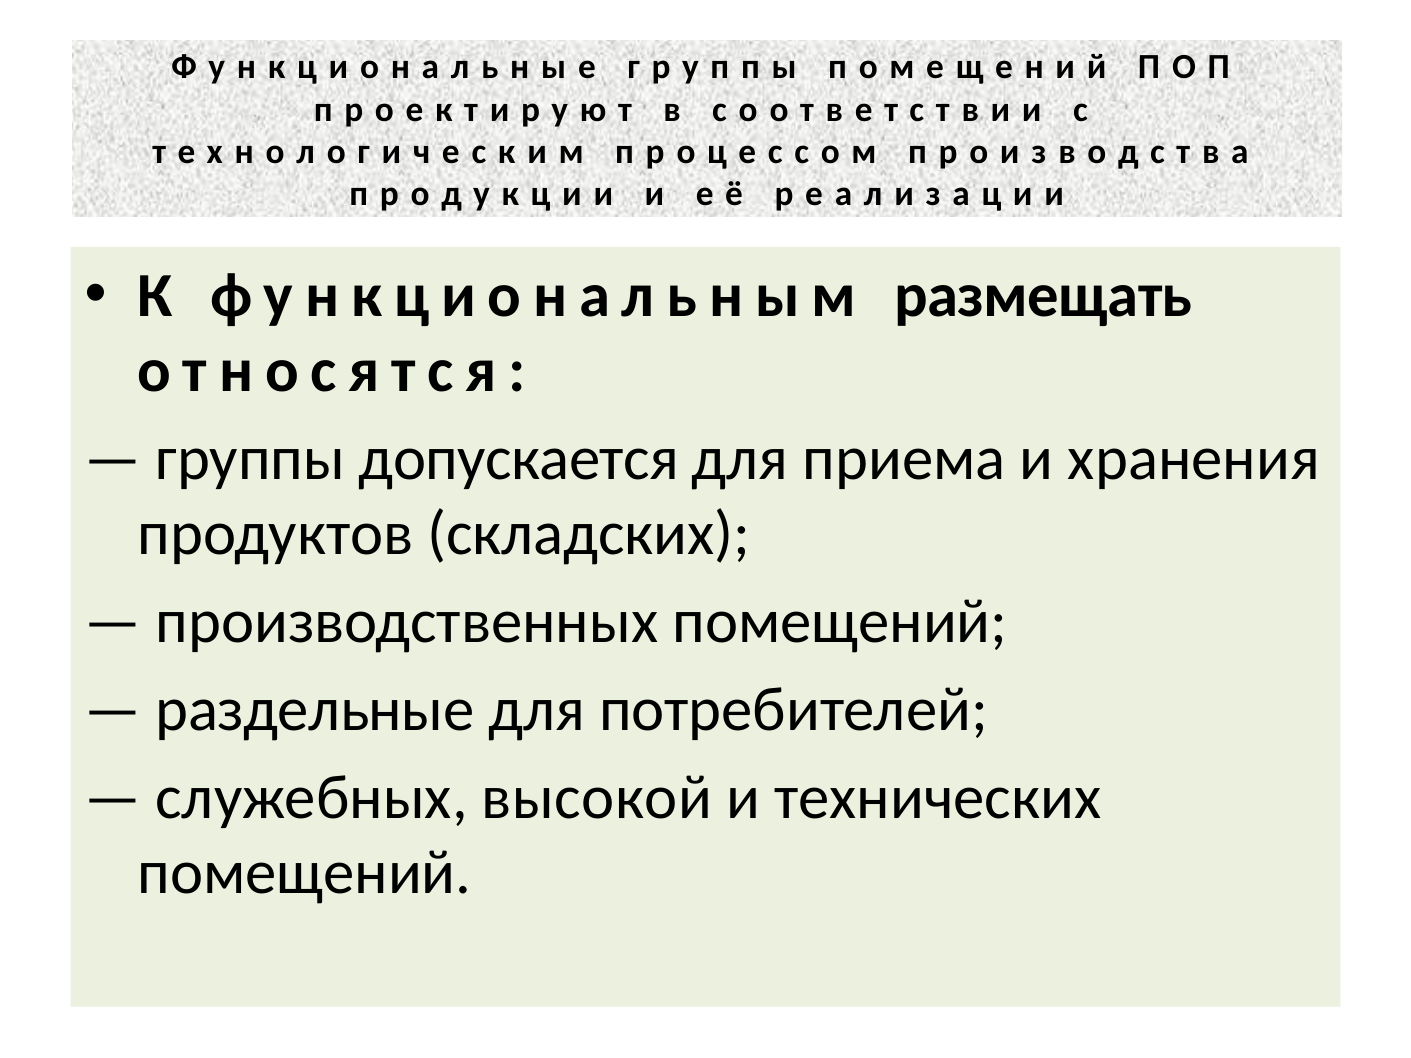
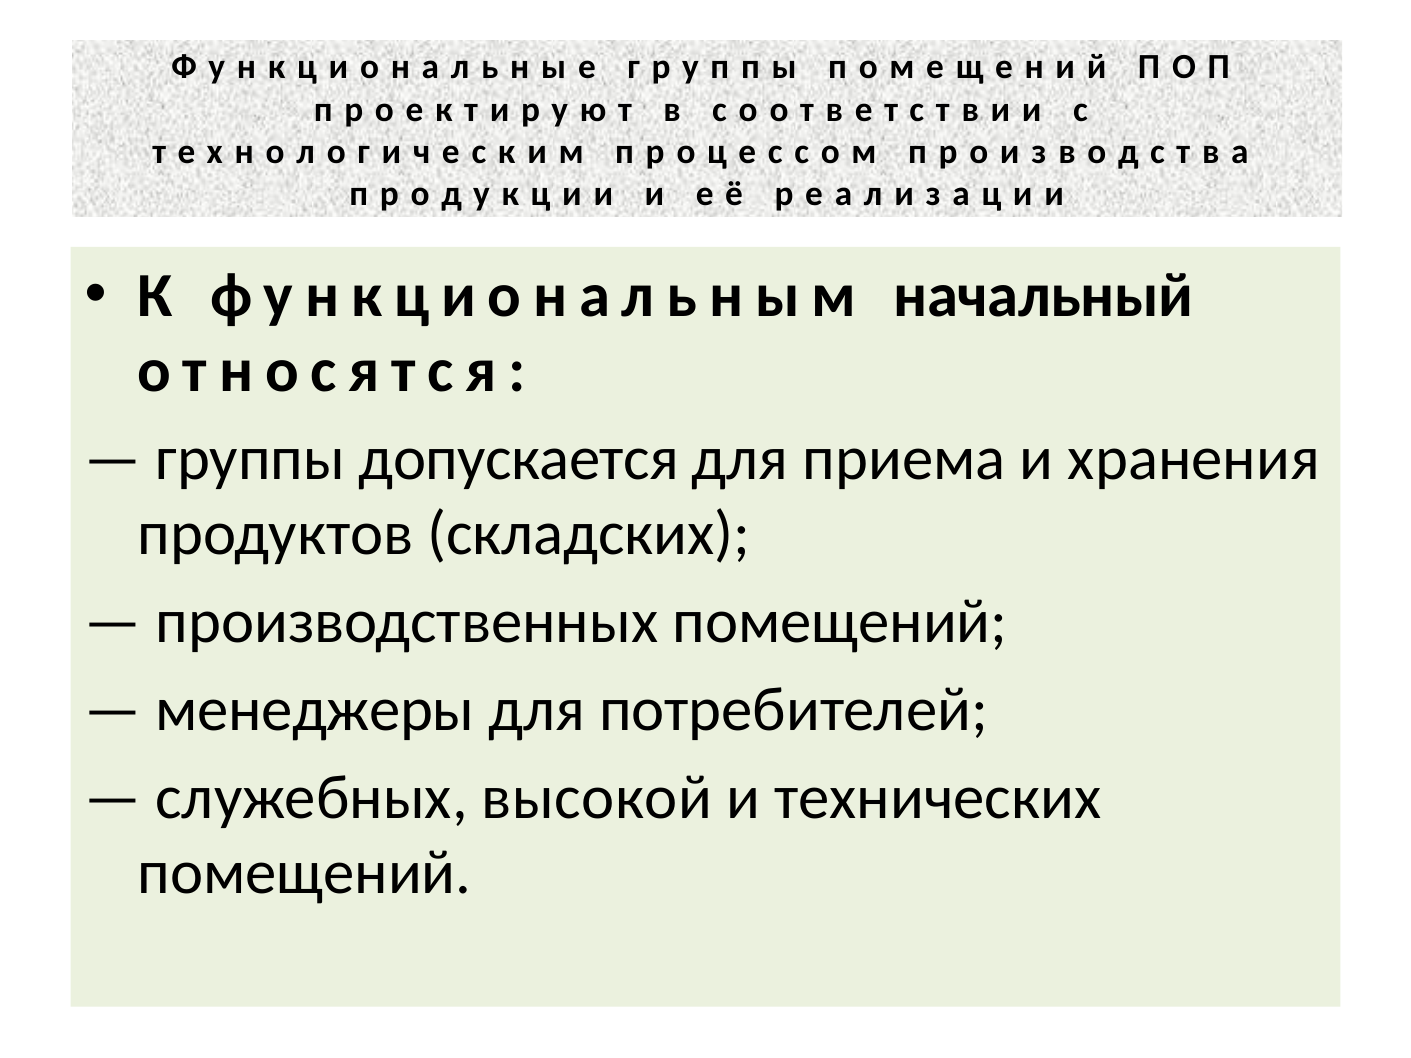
размещать: размещать -> начальный (1044, 296)
раздельные: раздельные -> менеджеры (315, 710)
